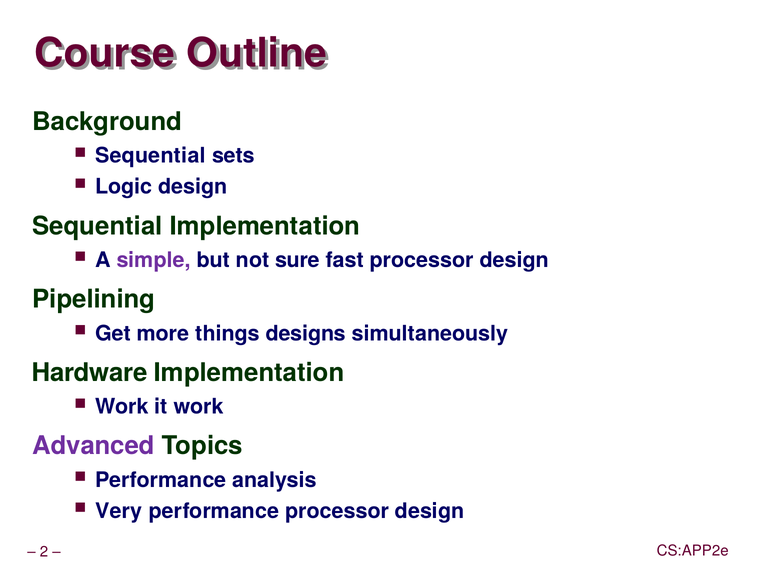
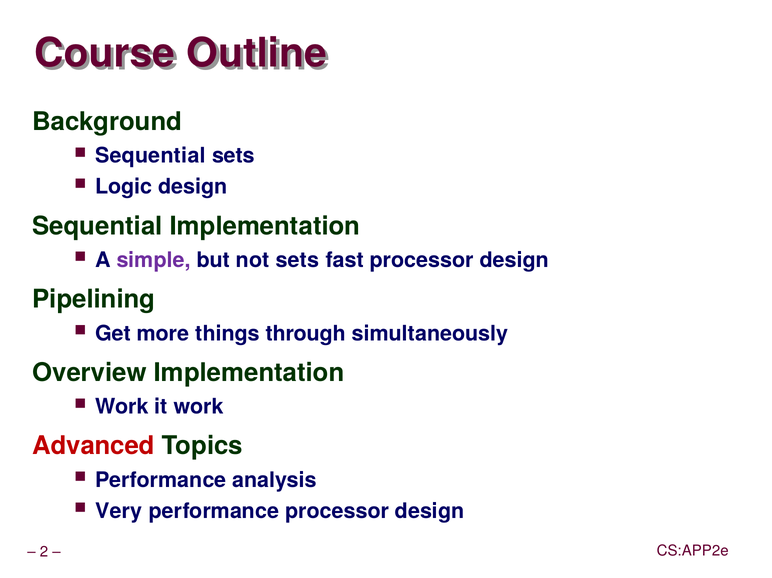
not sure: sure -> sets (297, 260)
designs: designs -> through (306, 334)
Hardware: Hardware -> Overview (89, 373)
Advanced colour: purple -> red (93, 446)
